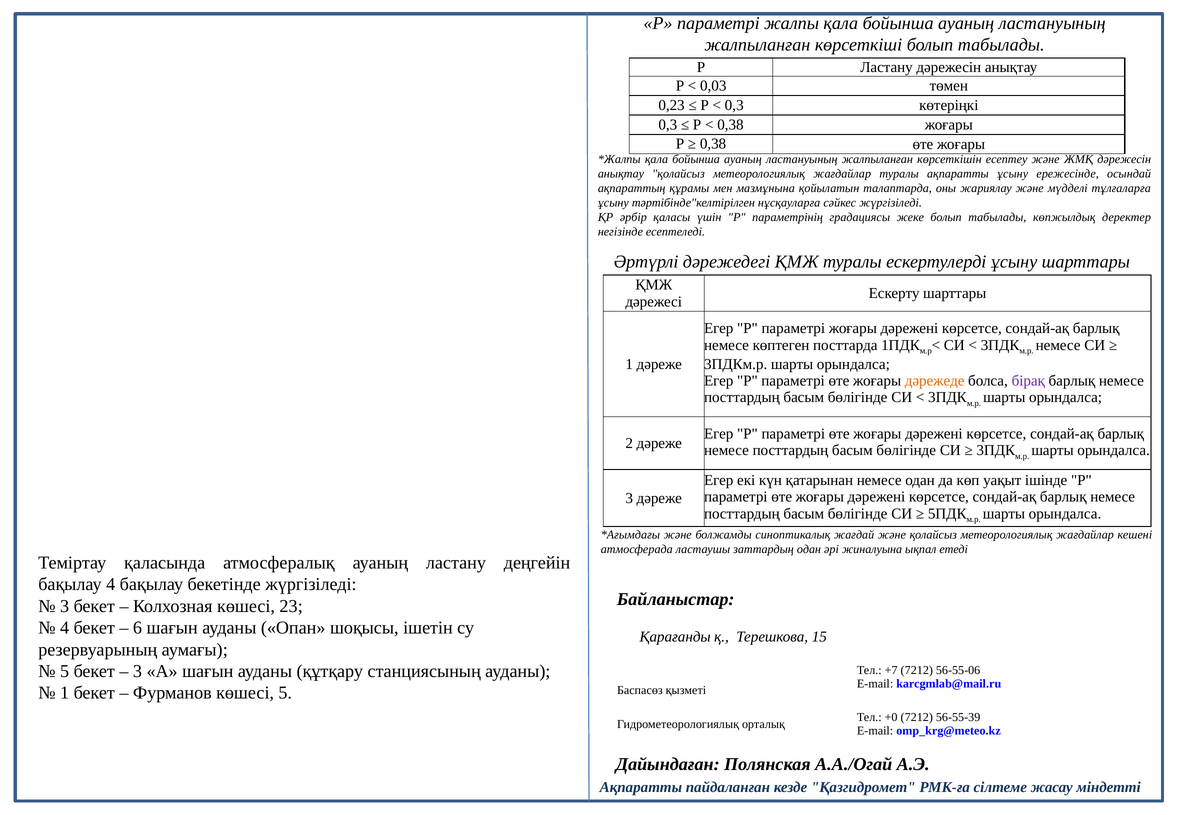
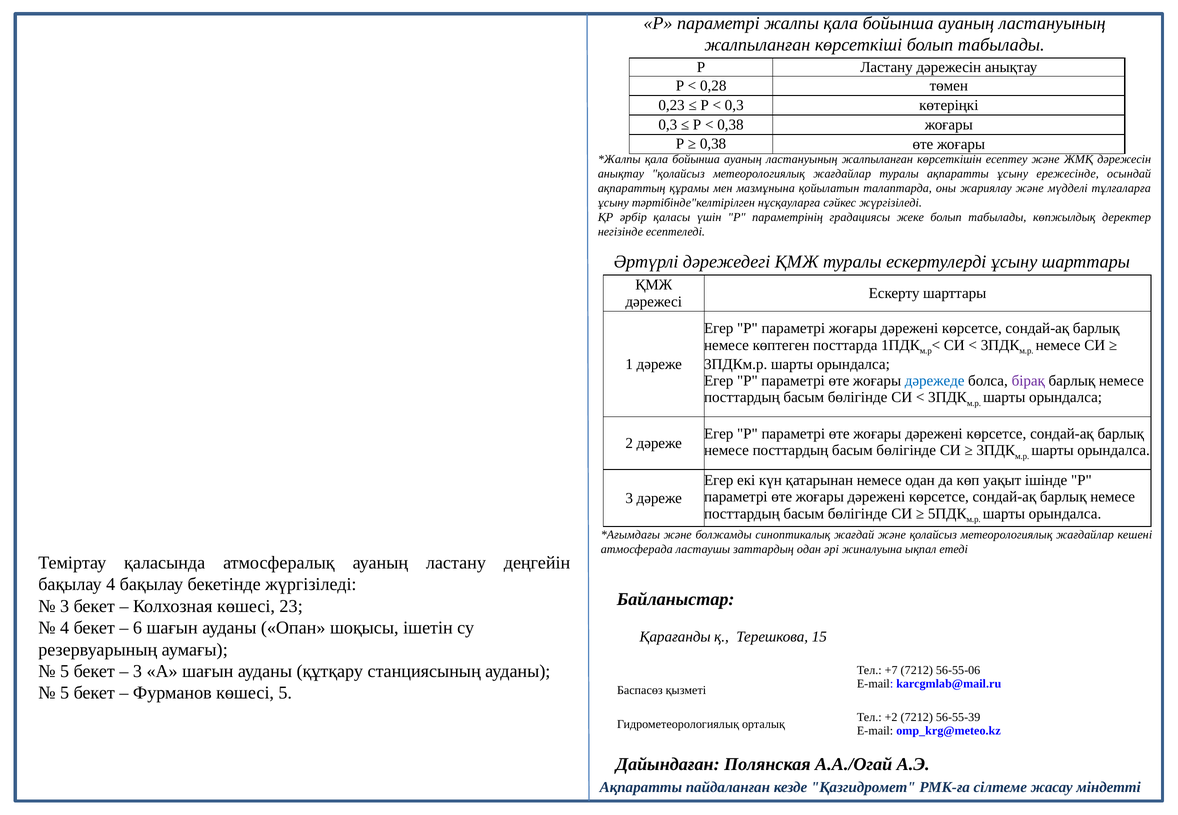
0,03: 0,03 -> 0,28 (713, 86)
дәрежеде colour: orange -> blue (935, 381)
1: 1 -> 5 (65, 693)
+0: +0 -> +2 (891, 718)
